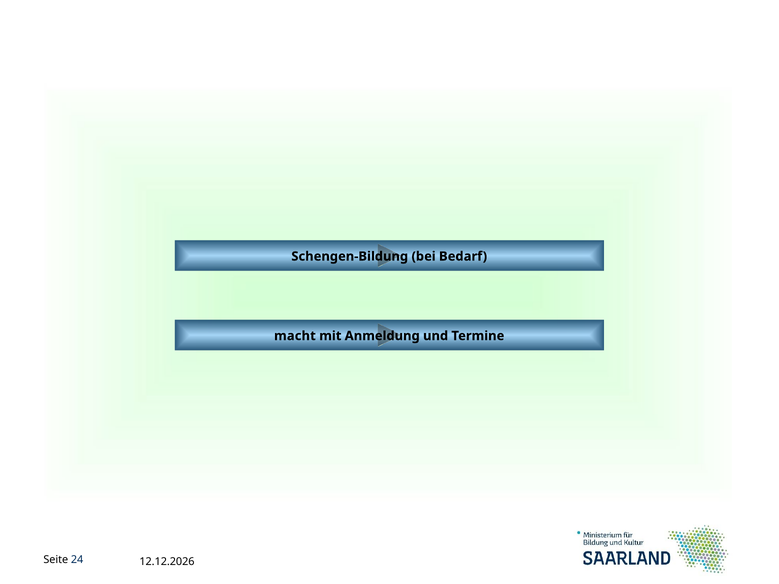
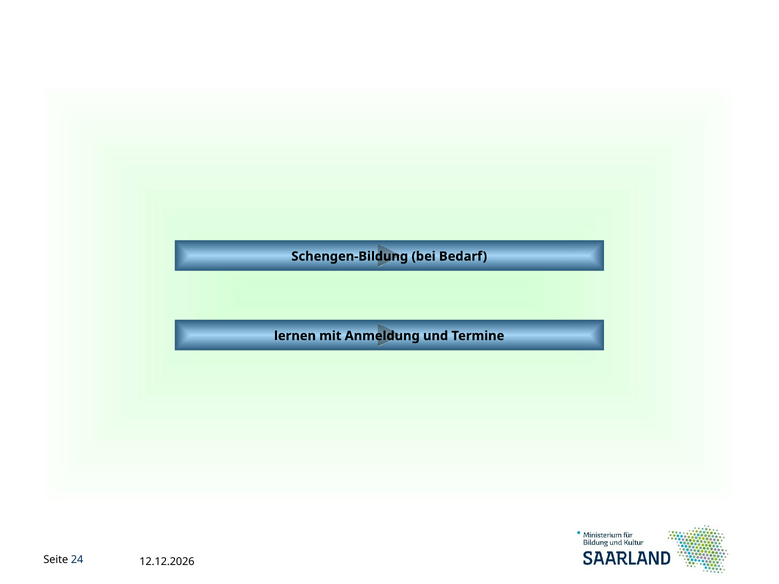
macht: macht -> lernen (295, 336)
